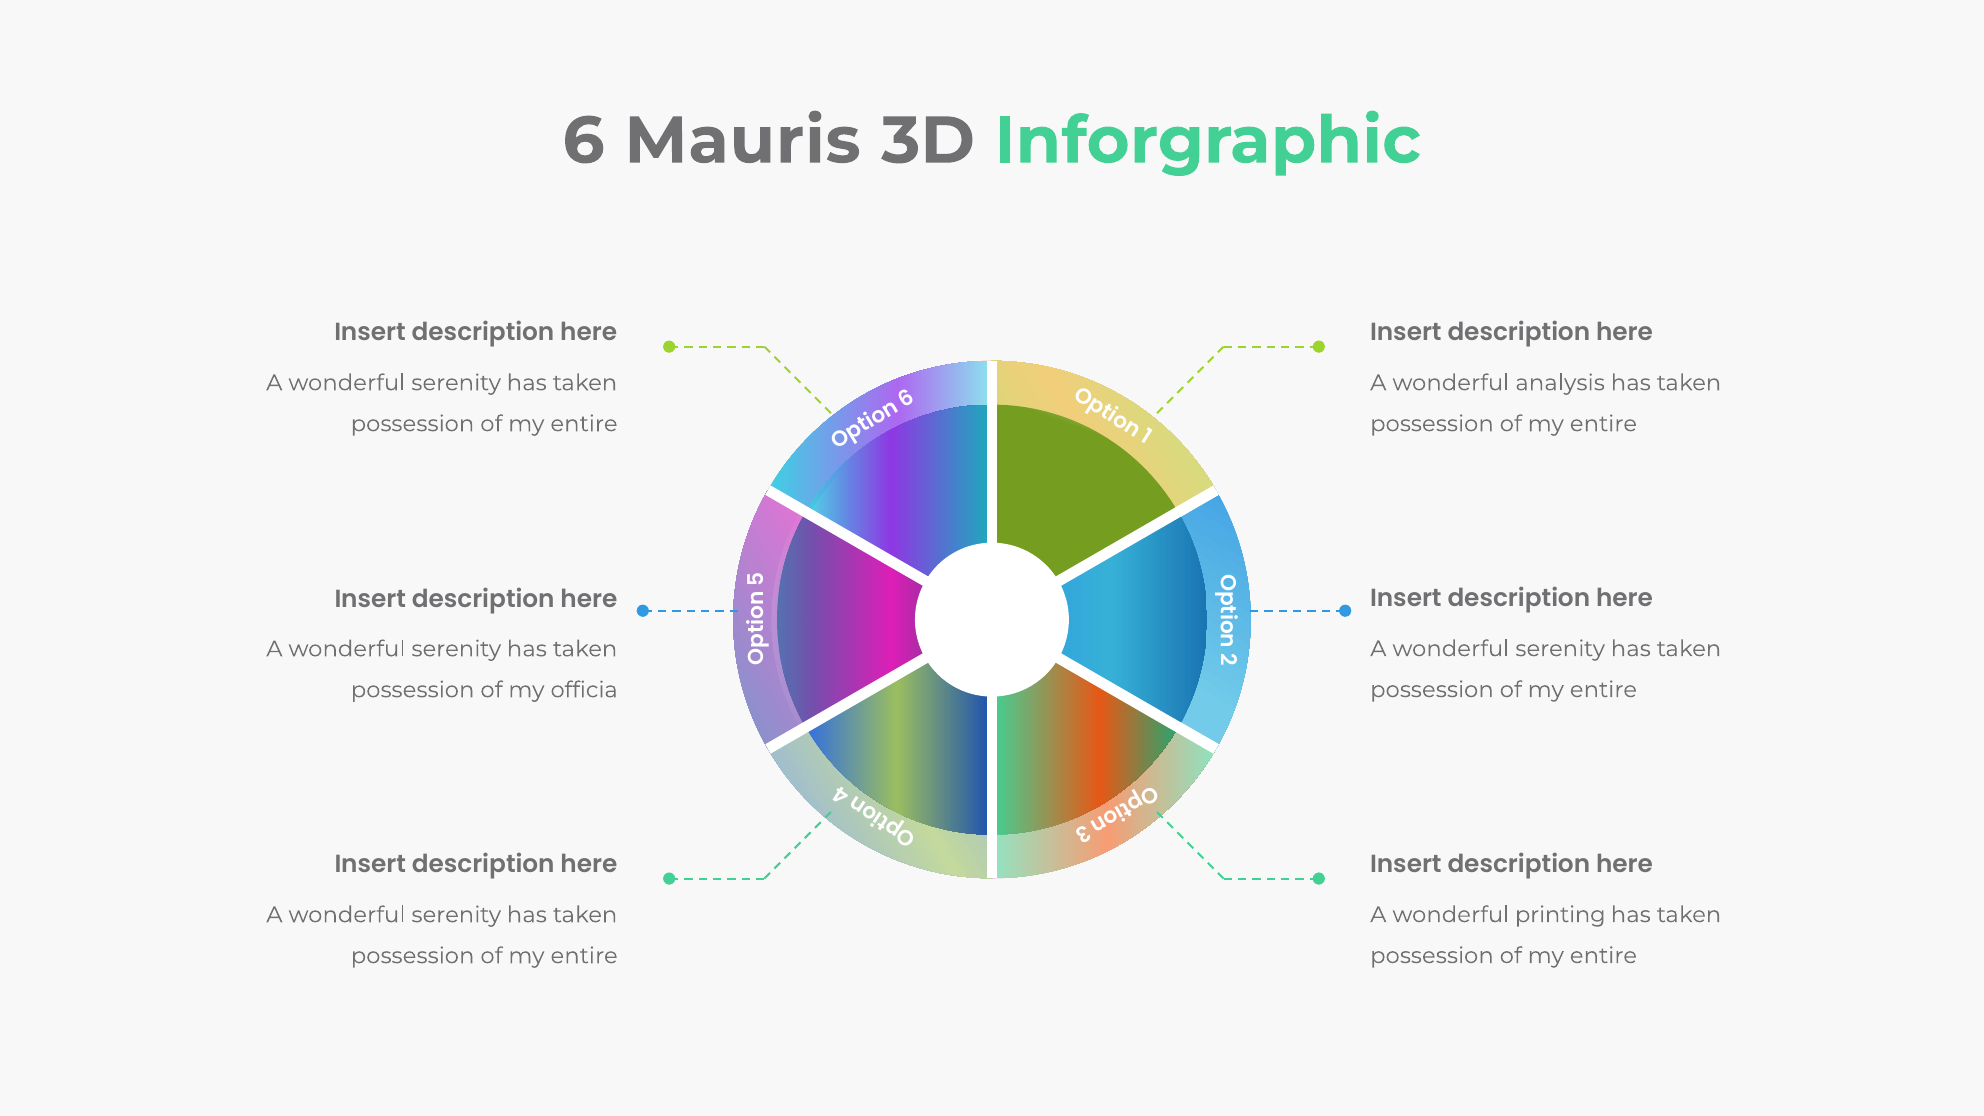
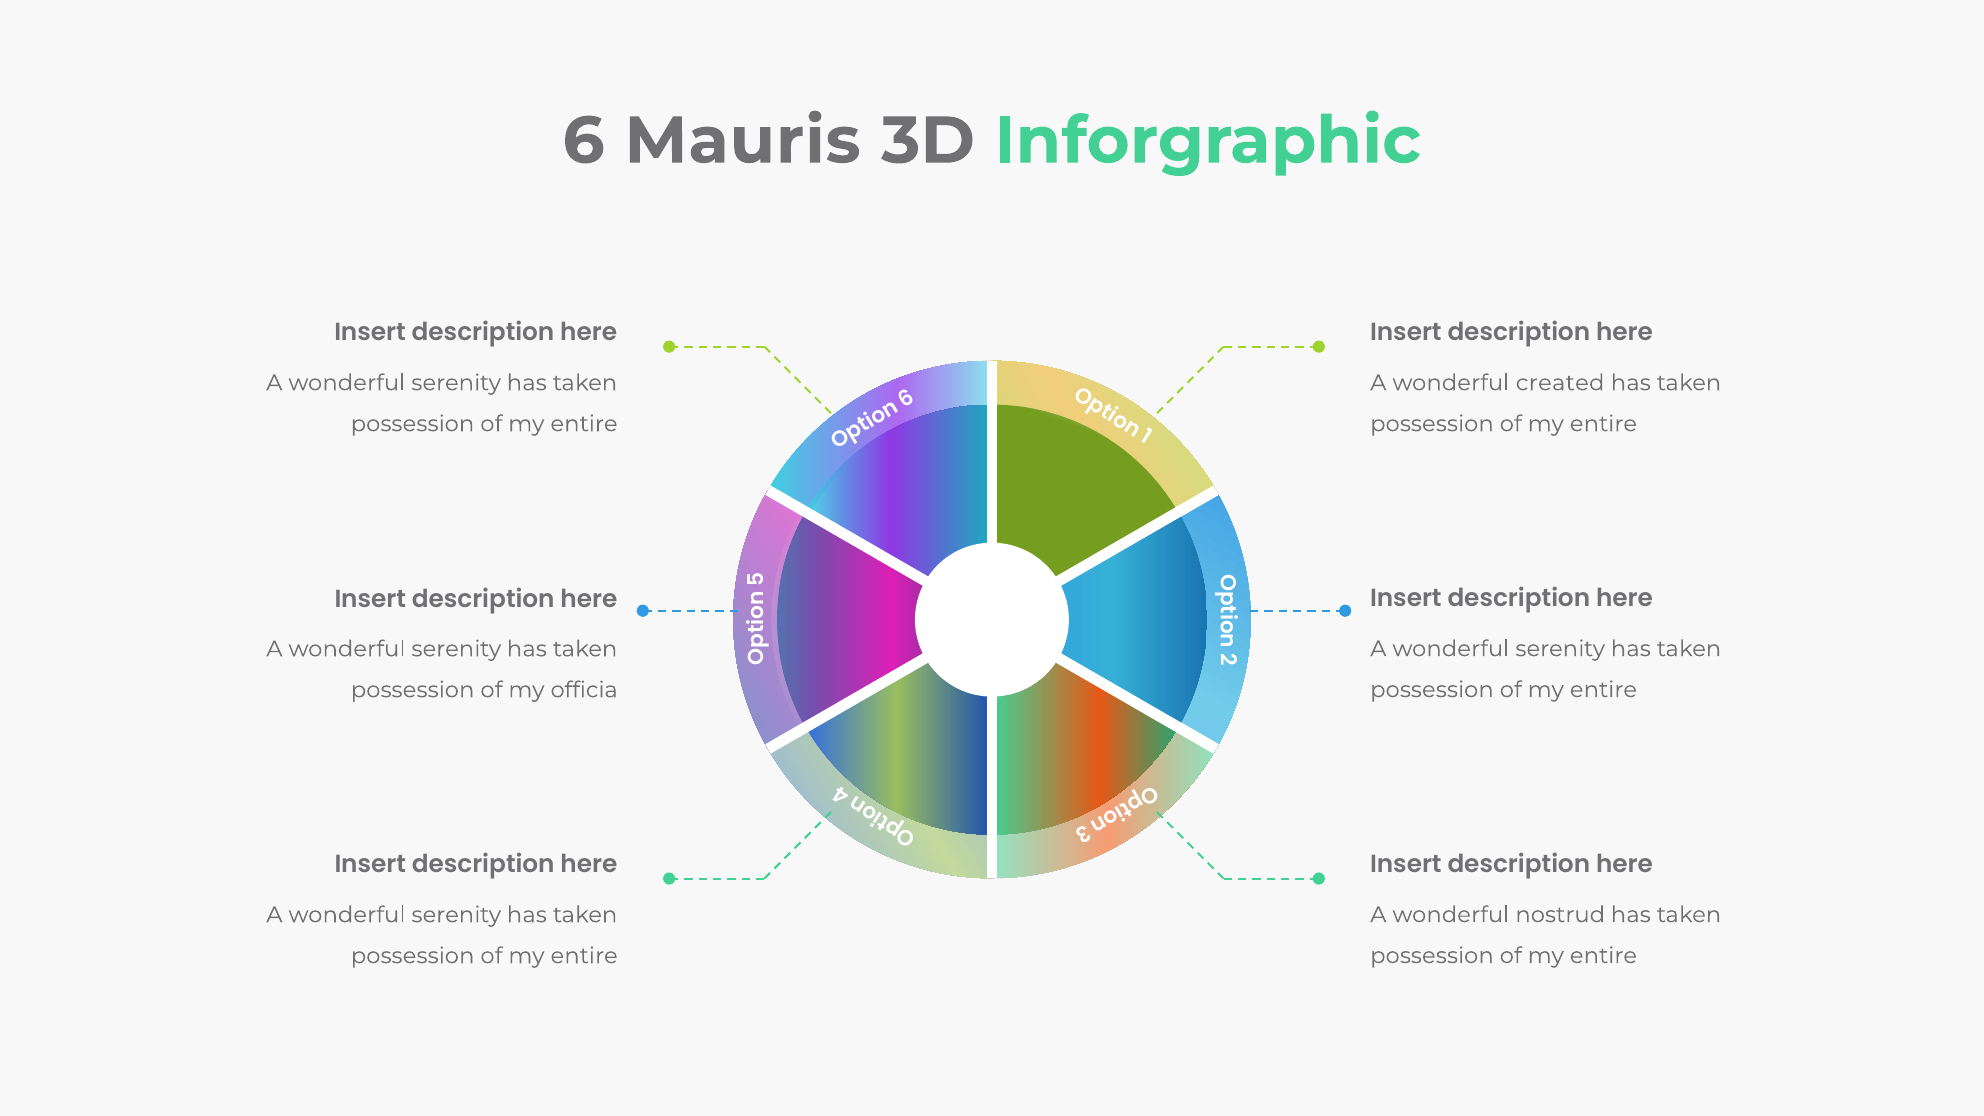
analysis: analysis -> created (1560, 383)
printing: printing -> nostrud (1560, 915)
